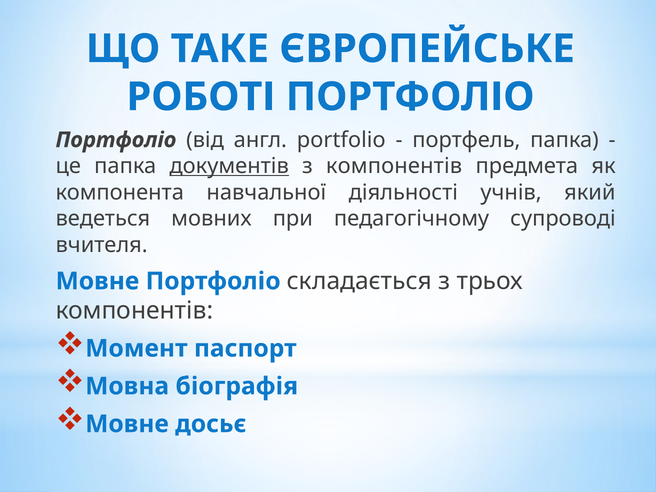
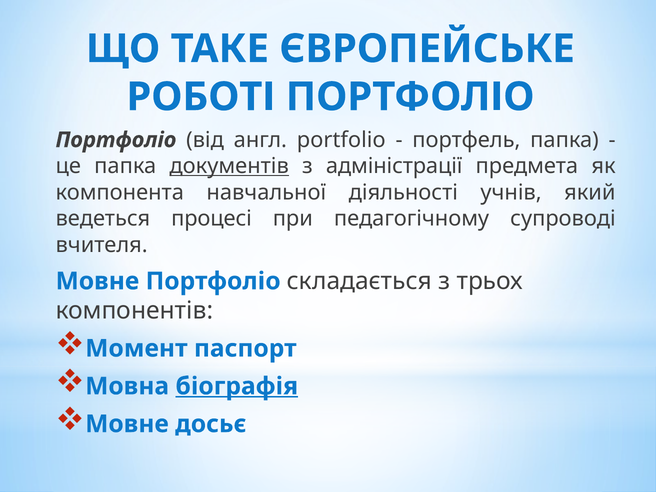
з компонентів: компонентів -> адміністрації (394, 166)
мовних: мовних -> процесі (212, 219)
біографія underline: none -> present (237, 386)
